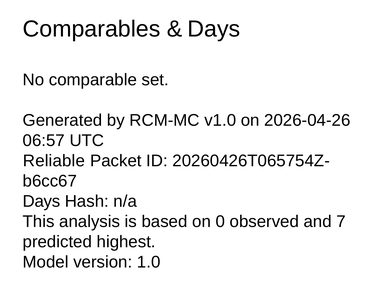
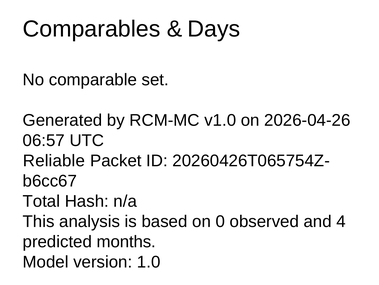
Days: Days -> Total (41, 201)
7: 7 -> 4 (341, 221)
highest: highest -> months (126, 241)
